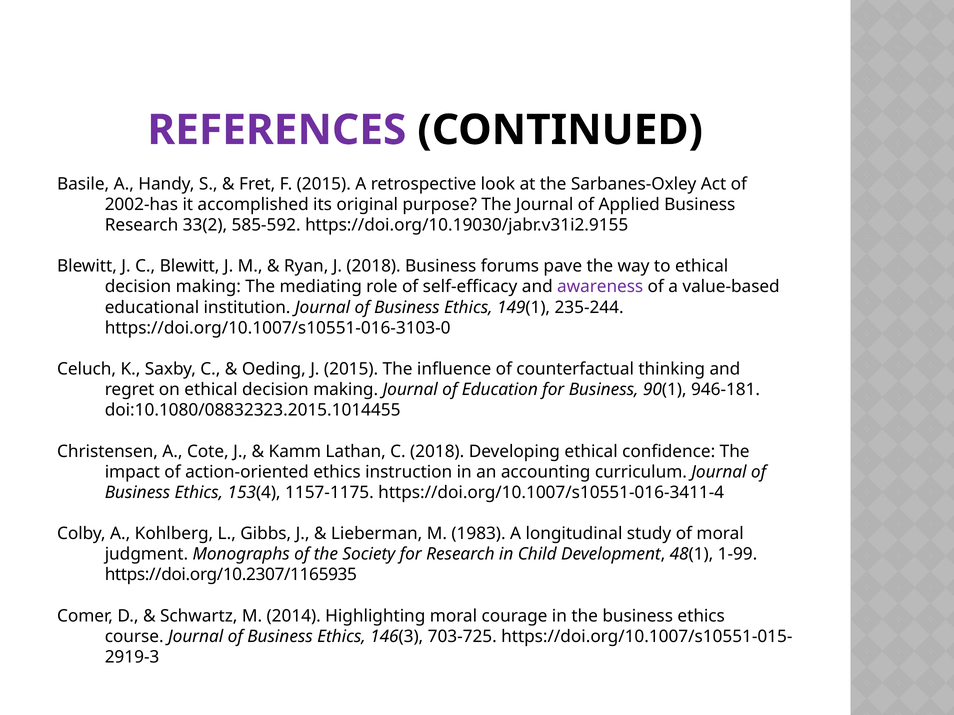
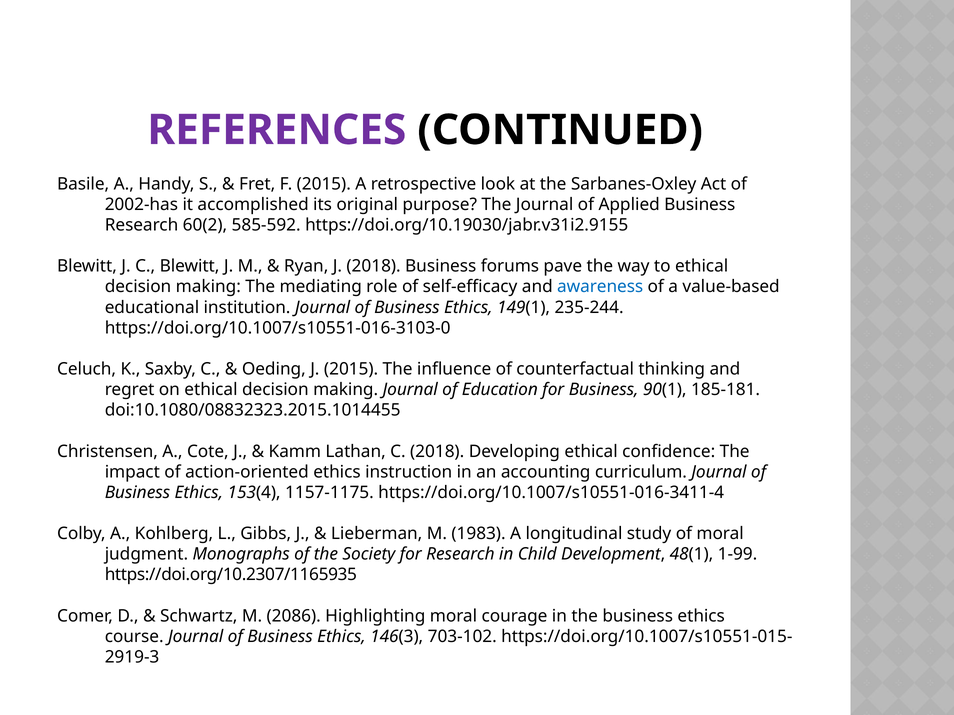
33(2: 33(2 -> 60(2 (205, 225)
awareness colour: purple -> blue (600, 287)
946-181: 946-181 -> 185-181 (726, 390)
2014: 2014 -> 2086 (294, 616)
703-725: 703-725 -> 703-102 (462, 637)
